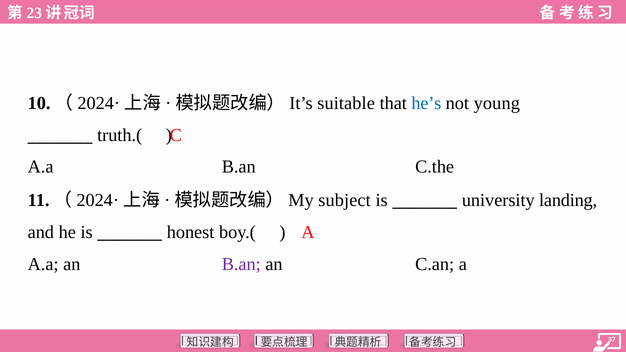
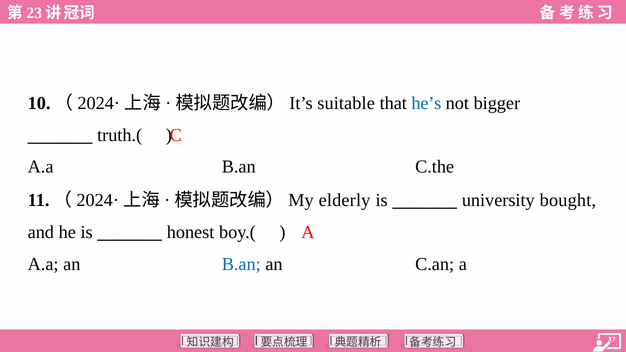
young: young -> bigger (497, 103)
subject: subject -> elderly (345, 201)
landing: landing -> bought (568, 201)
B.an colour: purple -> blue (241, 264)
